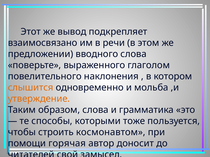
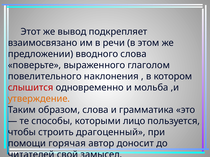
слышится colour: orange -> red (31, 88)
тоже: тоже -> лицо (134, 121)
космонавтом: космонавтом -> драгоценный (111, 133)
